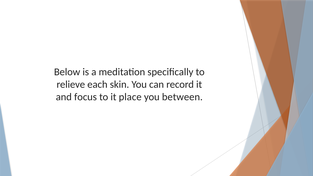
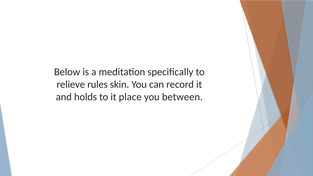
each: each -> rules (97, 84)
focus: focus -> holds (86, 97)
